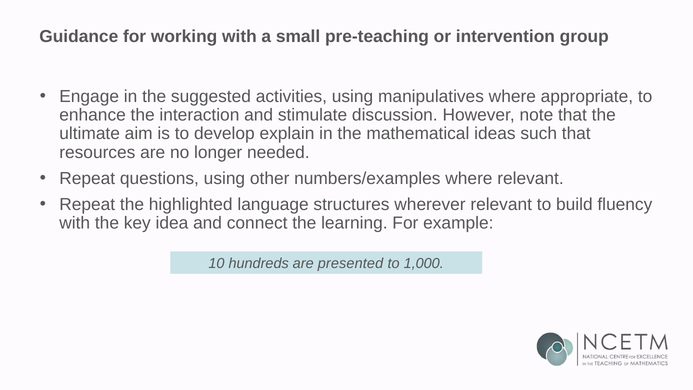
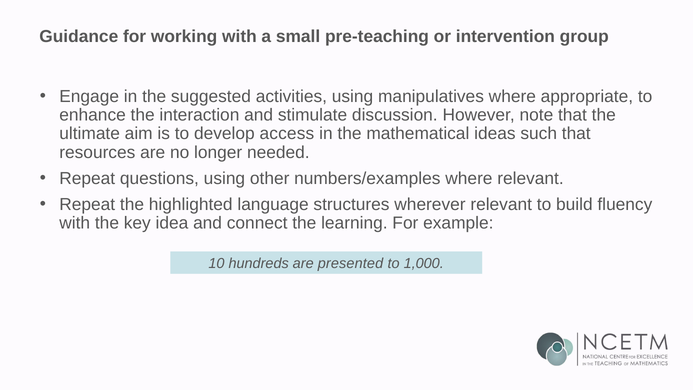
explain: explain -> access (287, 134)
